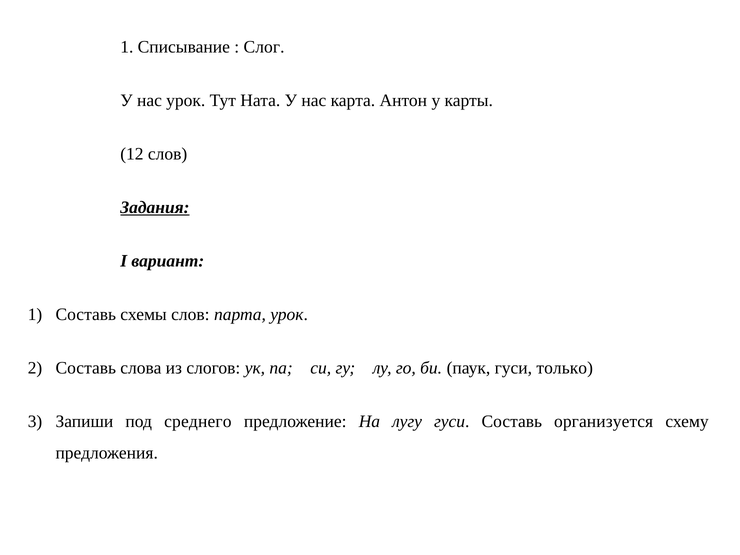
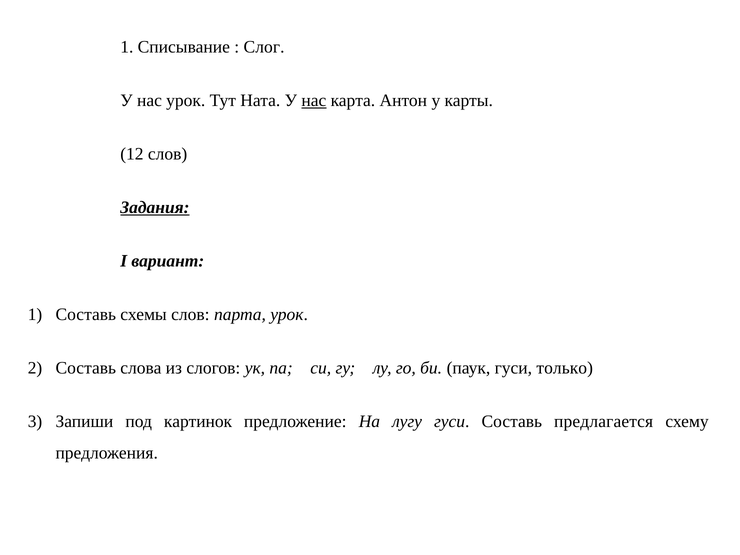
нас underline: none -> present (314, 101)
среднего: среднего -> картинок (198, 422)
организуется: организуется -> предлагается (604, 422)
